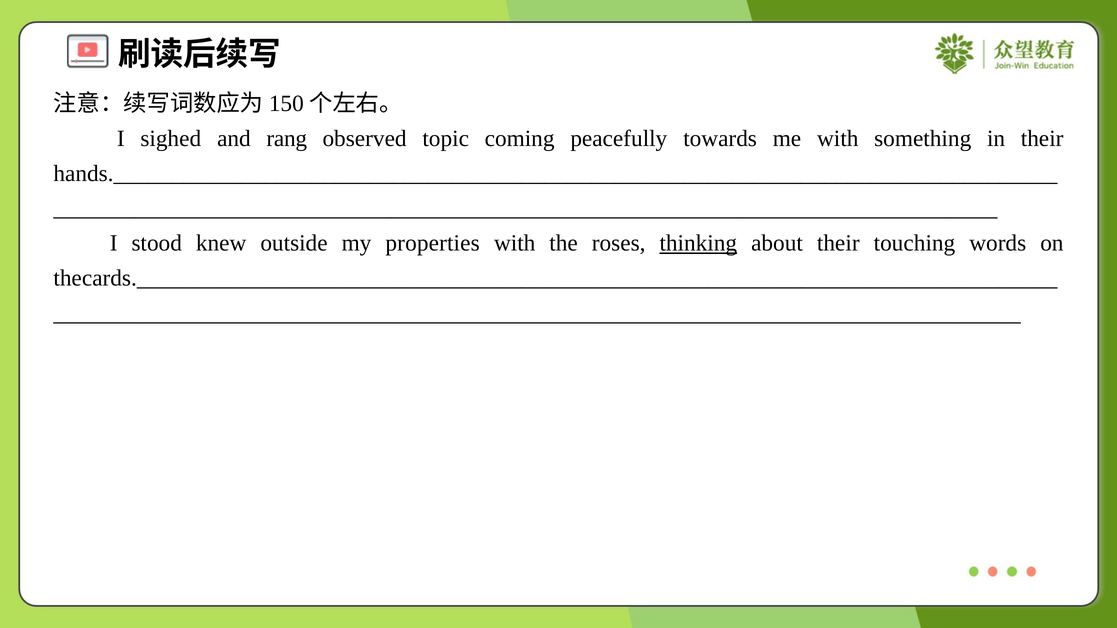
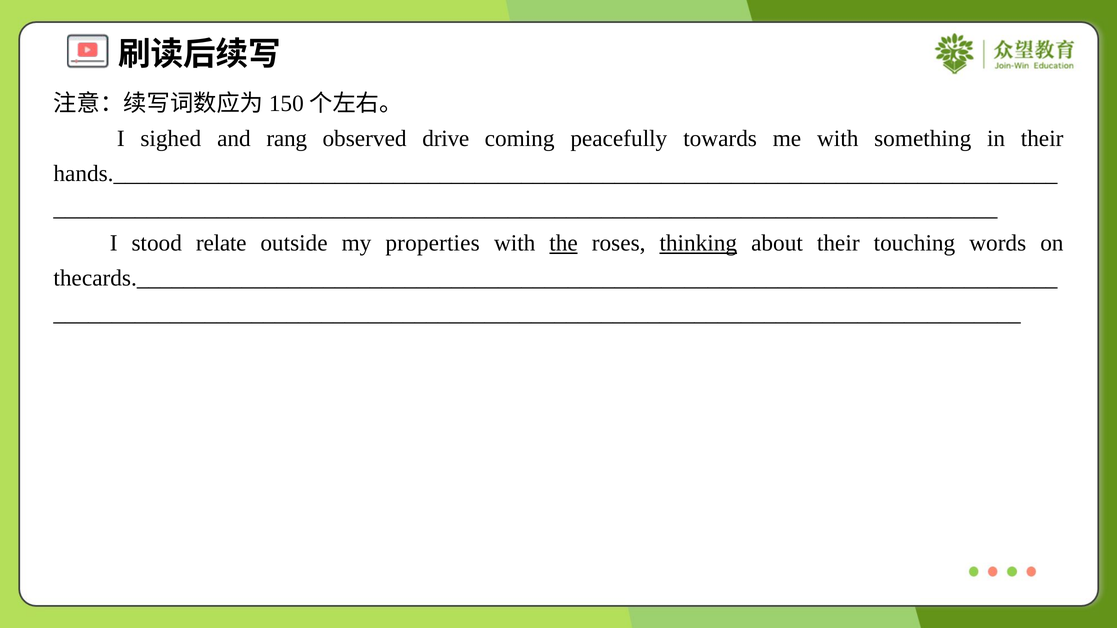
topic: topic -> drive (446, 139)
knew: knew -> relate (221, 243)
the underline: none -> present (564, 243)
